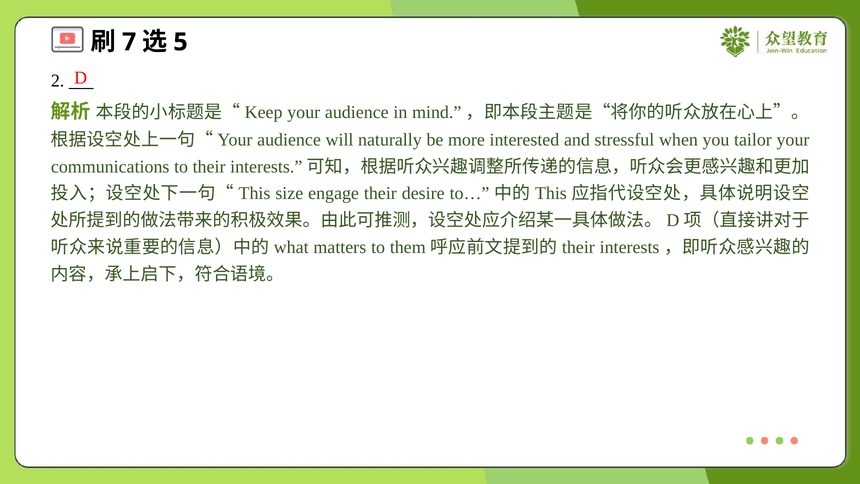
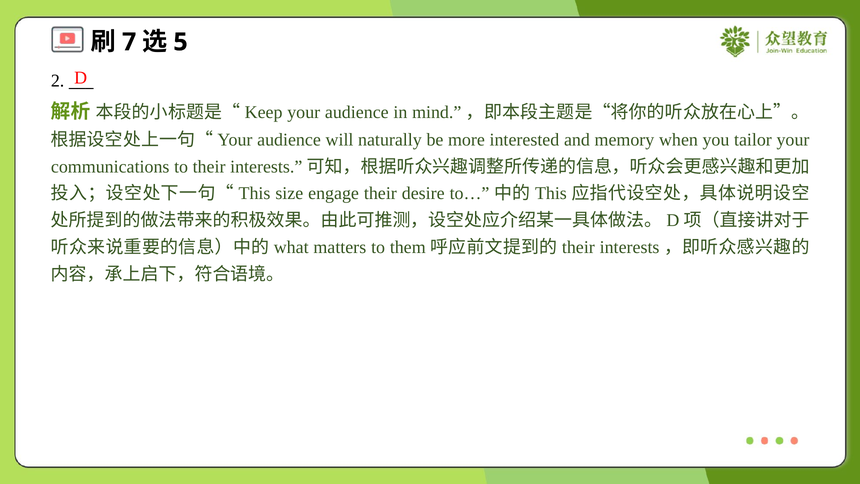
stressful: stressful -> memory (624, 140)
